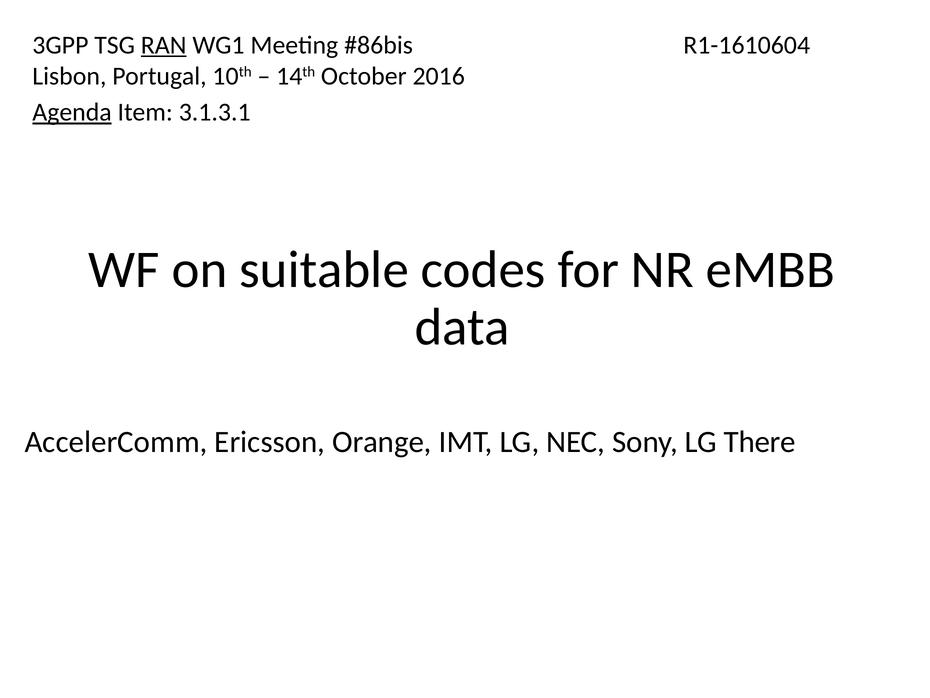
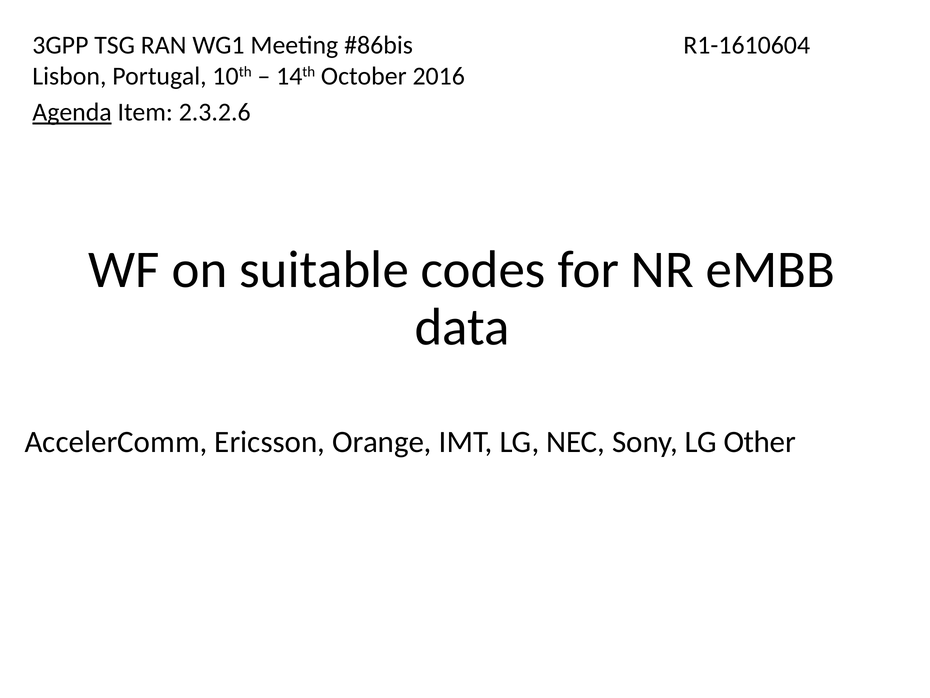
RAN underline: present -> none (164, 45)
3.1.3.1: 3.1.3.1 -> 2.3.2.6 (215, 112)
There: There -> Other (760, 442)
